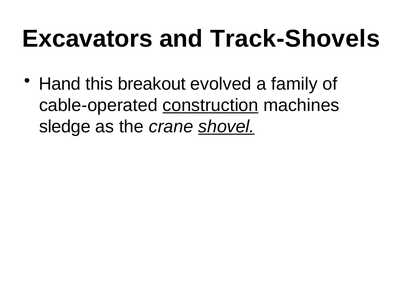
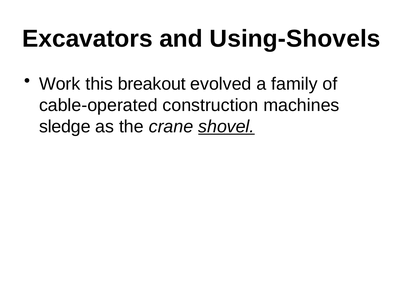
Track-Shovels: Track-Shovels -> Using-Shovels (295, 39)
Hand: Hand -> Work (60, 84)
construction underline: present -> none (210, 105)
